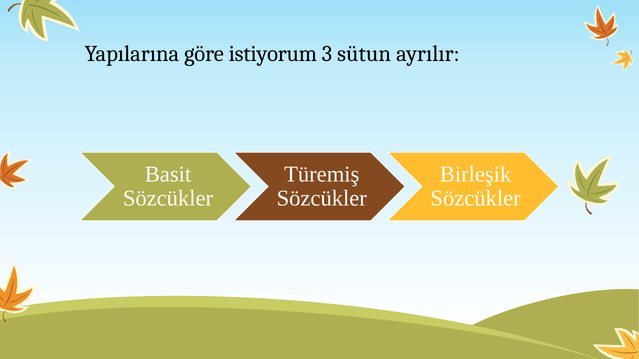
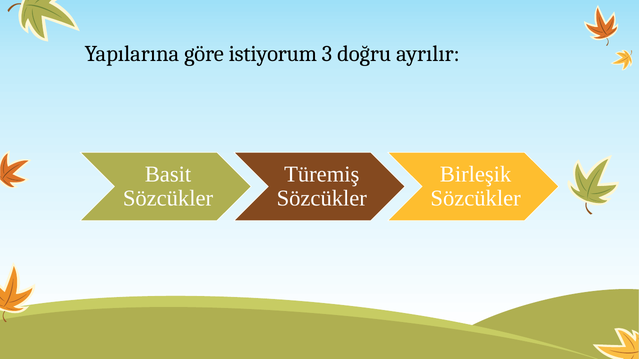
sütun: sütun -> doğru (364, 54)
